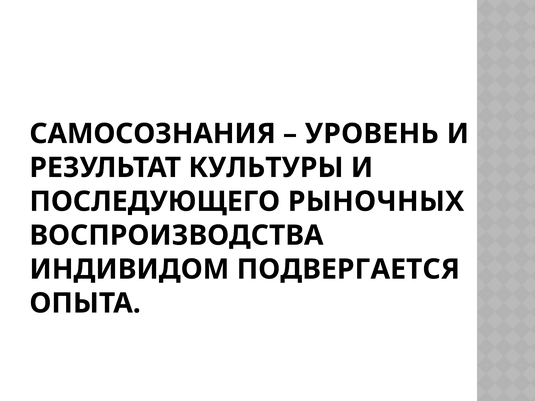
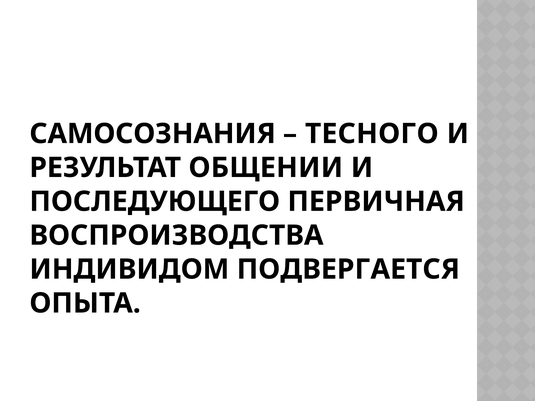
УРОВЕНЬ: УРОВЕНЬ -> ТЕСНОГО (372, 134)
КУЛЬТУРЫ: КУЛЬТУРЫ -> ОБЩЕНИИ (266, 168)
РЫНОЧНЫХ: РЫНОЧНЫХ -> ПЕРВИЧНАЯ (376, 202)
